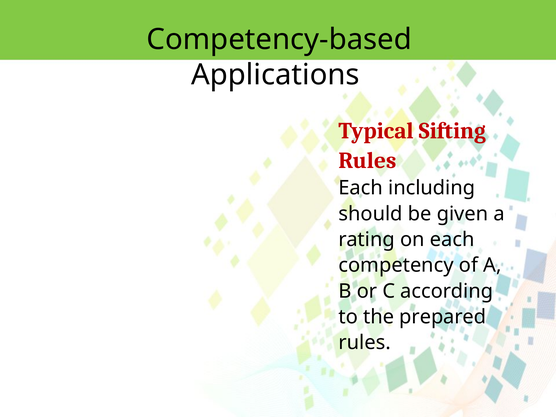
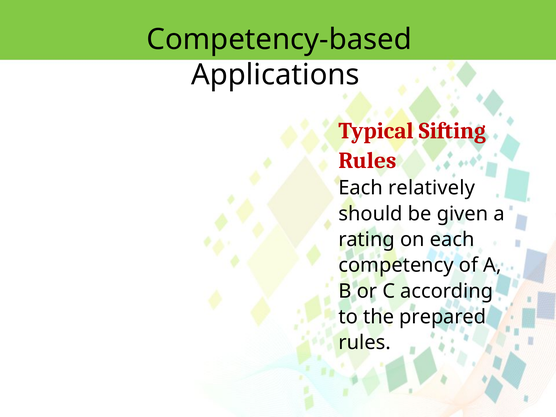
including: including -> relatively (432, 188)
